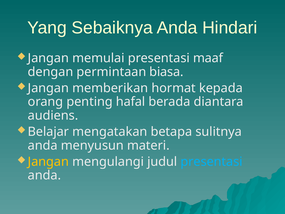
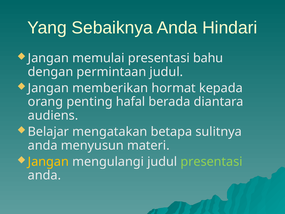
maaf: maaf -> bahu (208, 58)
permintaan biasa: biasa -> judul (166, 72)
presentasi colour: light blue -> light green (212, 162)
